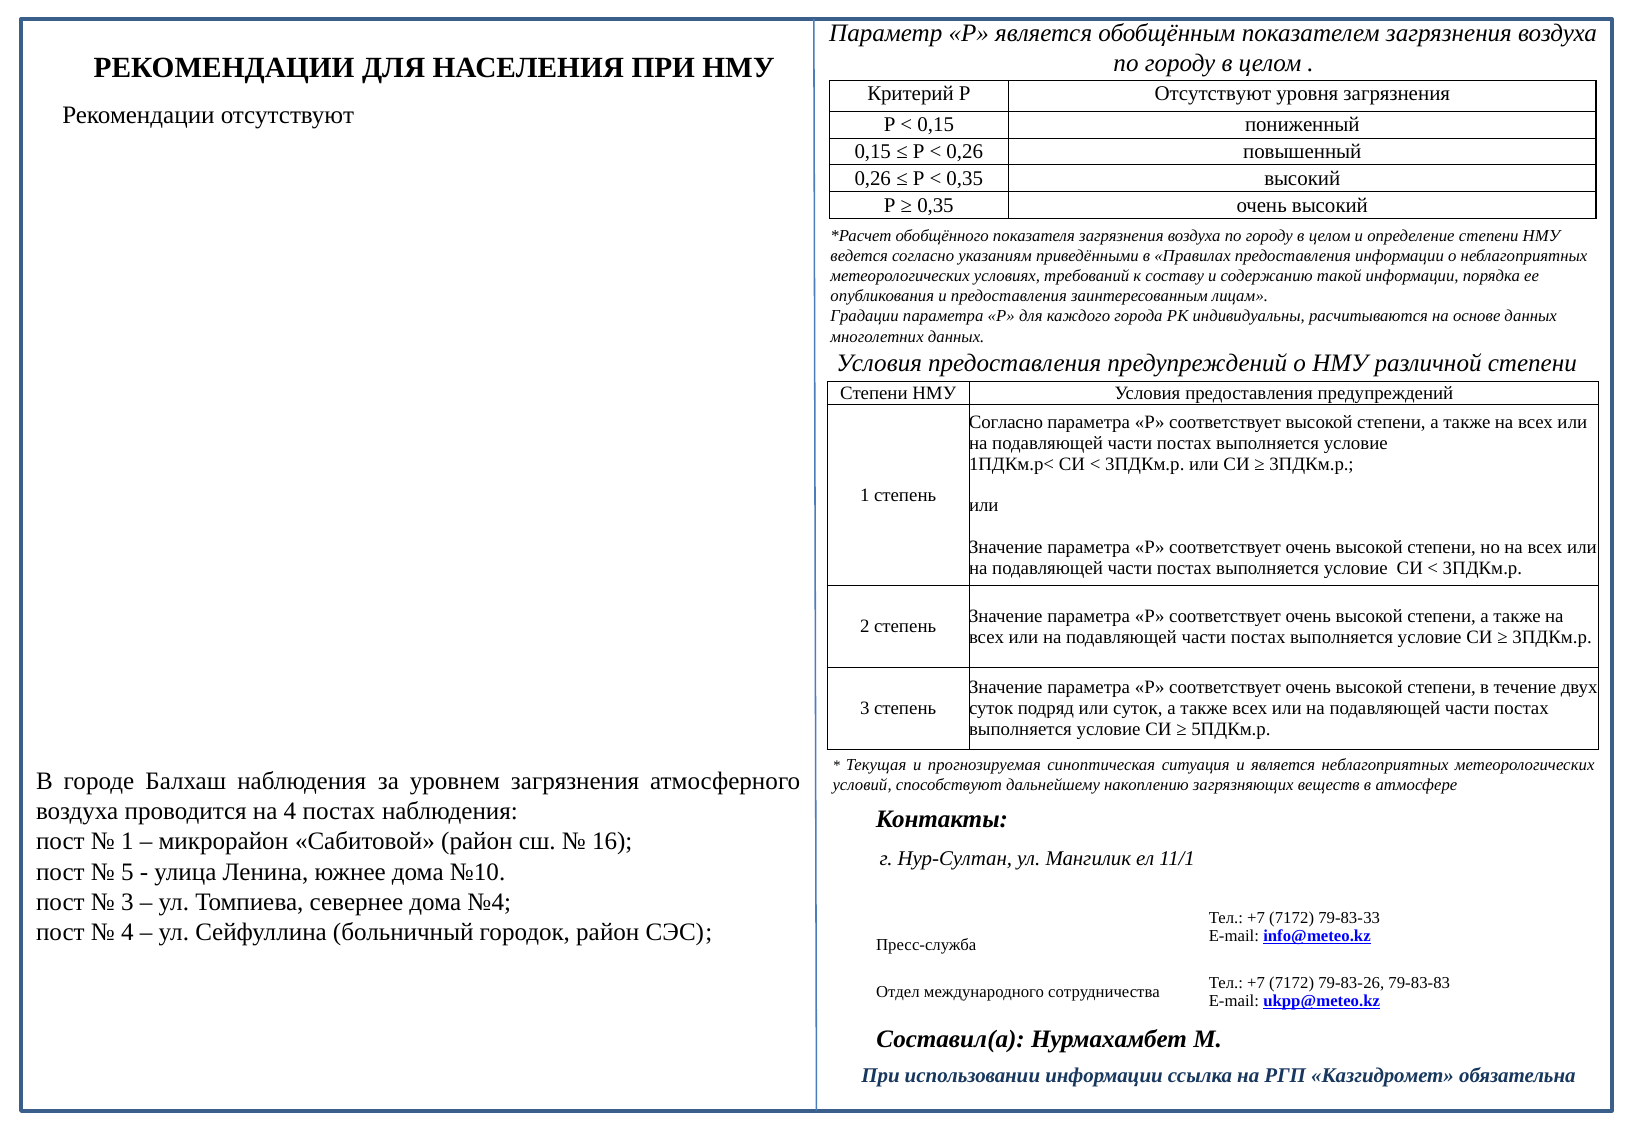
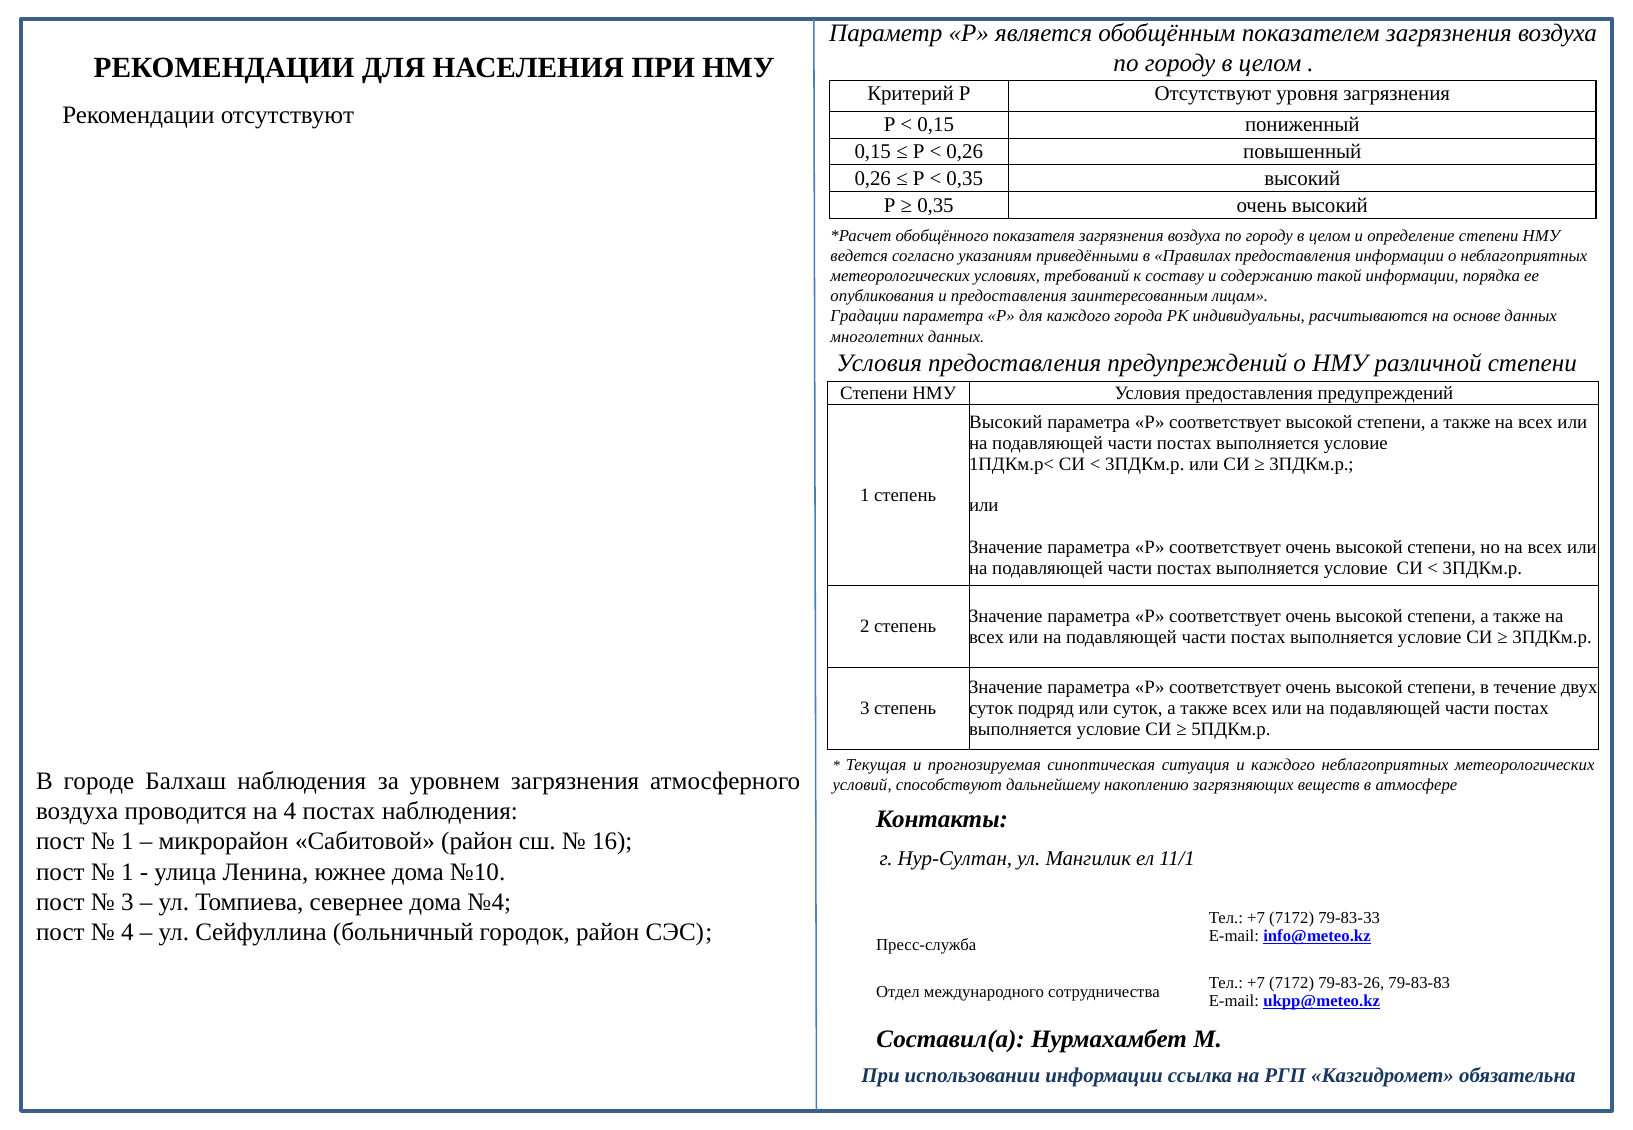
Согласно: Согласно -> Высокий (1006, 422)
и является: является -> каждого (1283, 766)
5: 5 -> 1 (127, 872)
